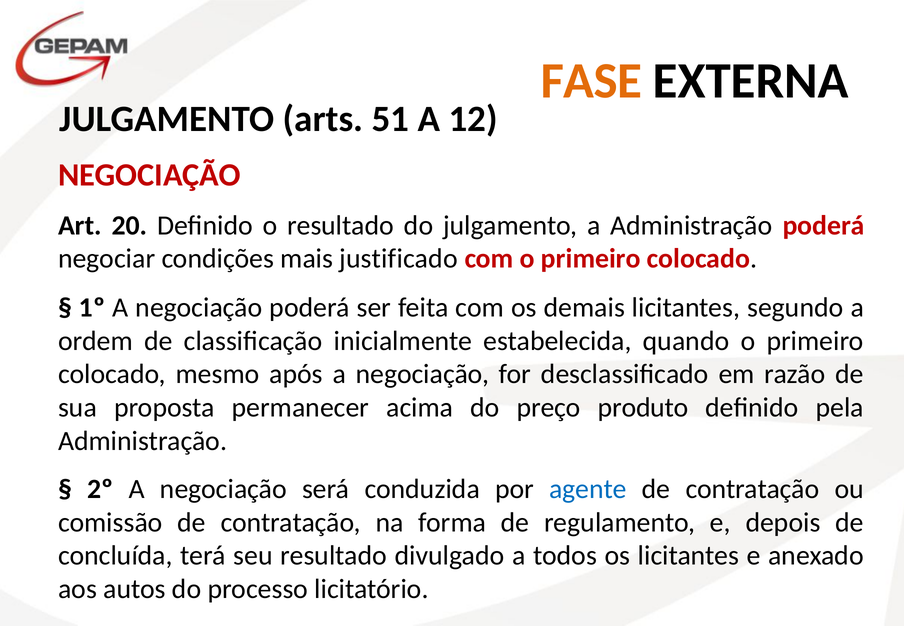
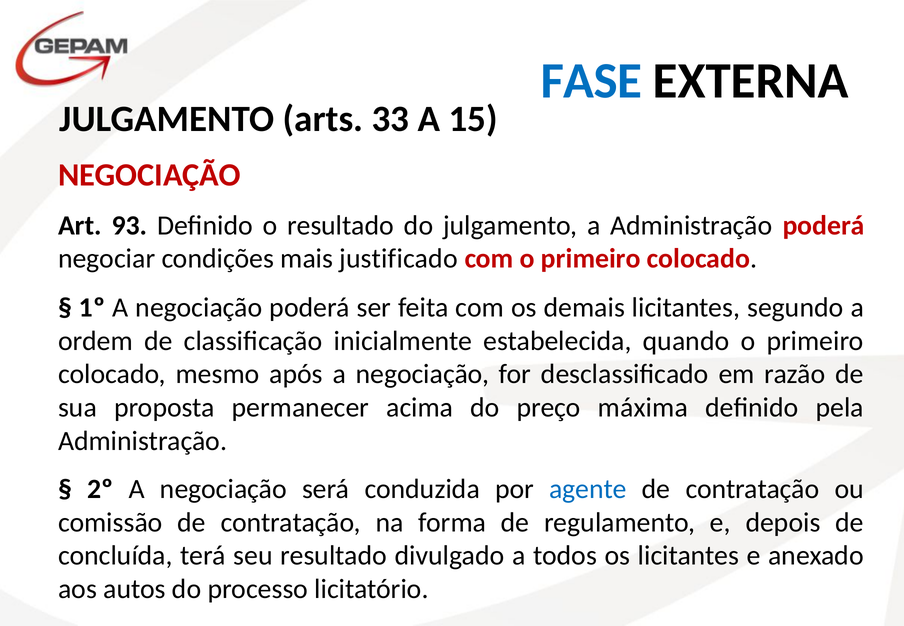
FASE colour: orange -> blue (591, 81)
51: 51 -> 33 (390, 119)
12: 12 -> 15 (473, 119)
20: 20 -> 93 (130, 225)
produto: produto -> máxima (643, 408)
